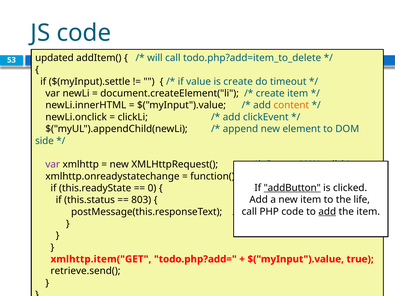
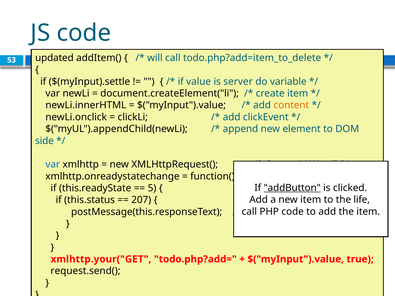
is create: create -> server (238, 82)
timeout: timeout -> variable (288, 82)
var colour: purple -> blue (53, 165)
0: 0 -> 5 (152, 188)
803: 803 -> 207 (141, 200)
add underline: present -> none (327, 212)
xmlhttp.item("GET: xmlhttp.item("GET -> xmlhttp.your("GET (101, 259)
retrieve.send(: retrieve.send( -> request.send( (86, 271)
